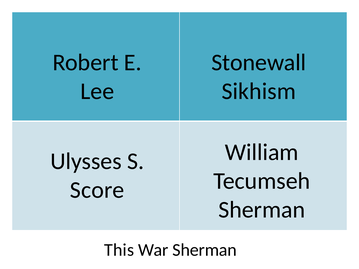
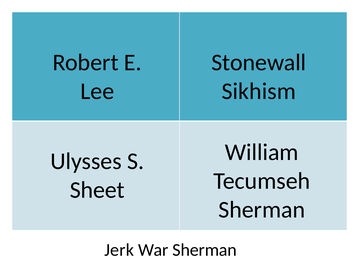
Score: Score -> Sheet (97, 190)
This: This -> Jerk (119, 250)
